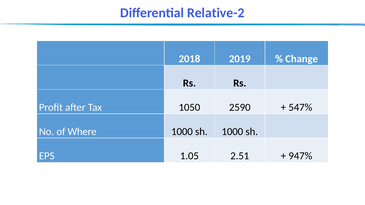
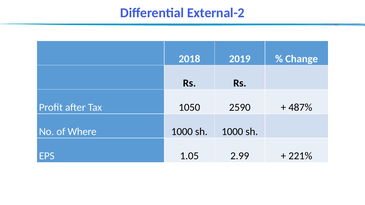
Relative-2: Relative-2 -> External-2 (216, 13)
547%: 547% -> 487% (300, 108)
2.51: 2.51 -> 2.99 (240, 156)
947%: 947% -> 221% (300, 156)
